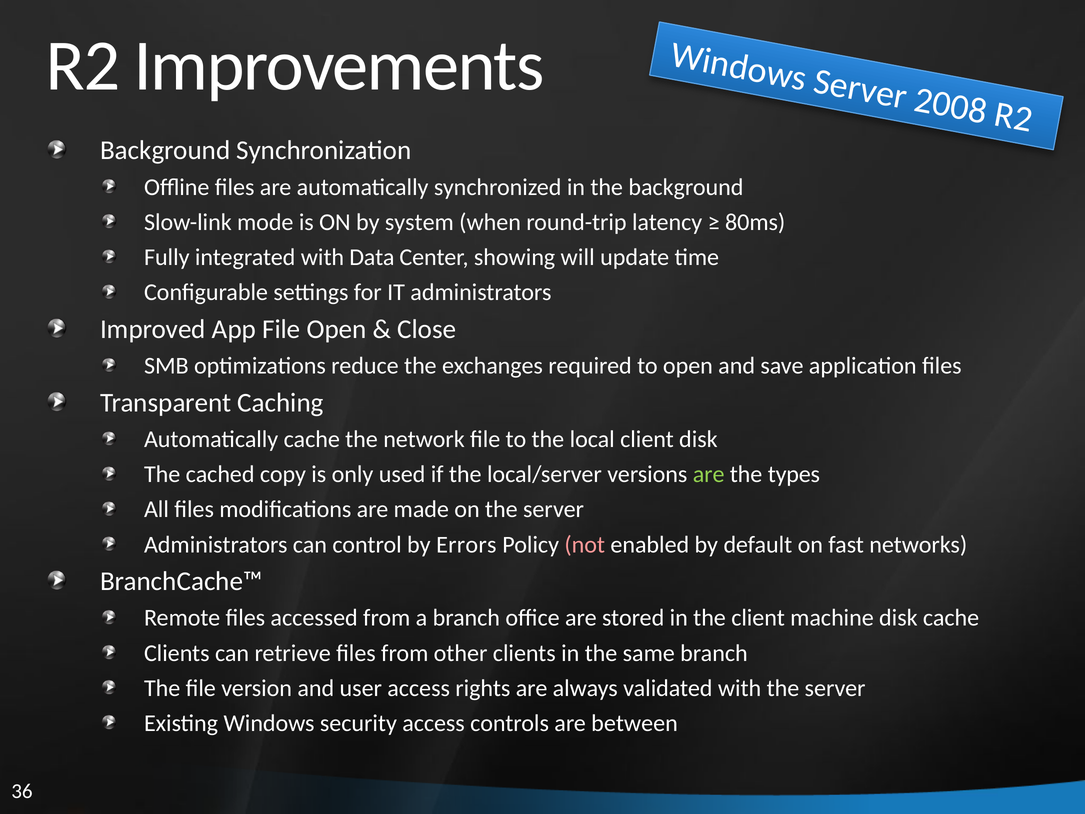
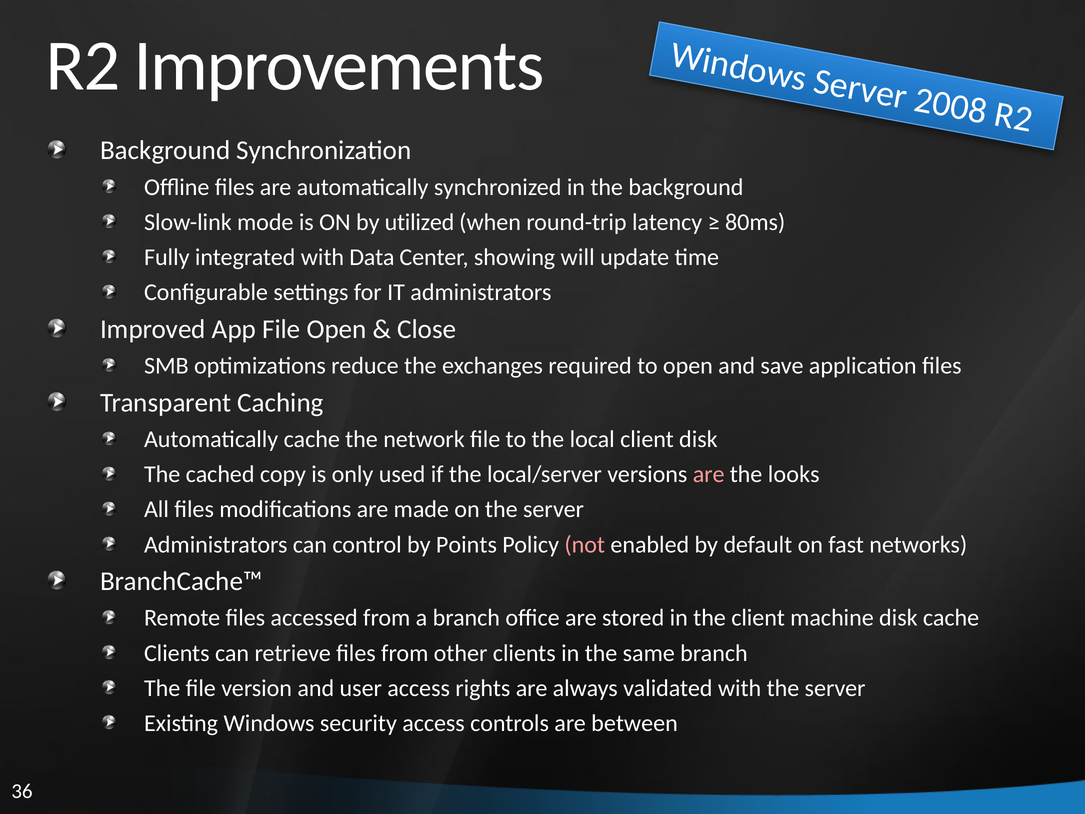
system: system -> utilized (419, 222)
are colour: light green -> pink (709, 474)
types: types -> looks (794, 474)
Errors: Errors -> Points (466, 544)
